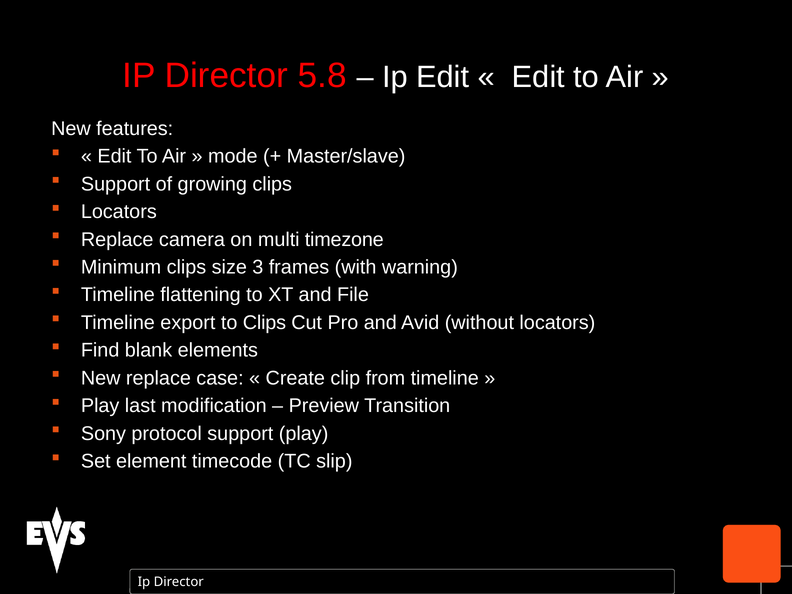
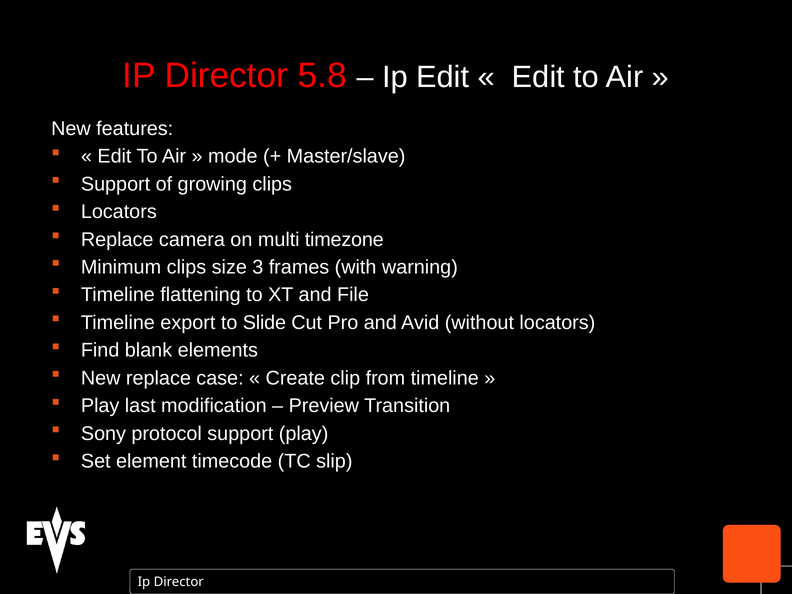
to Clips: Clips -> Slide (264, 323)
